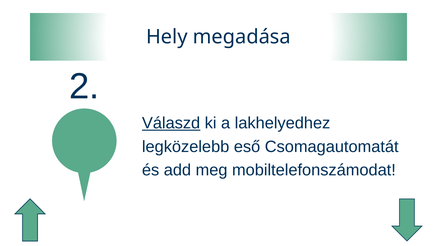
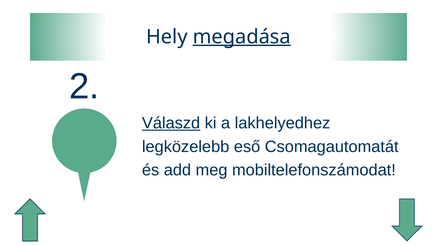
megadása underline: none -> present (242, 37)
